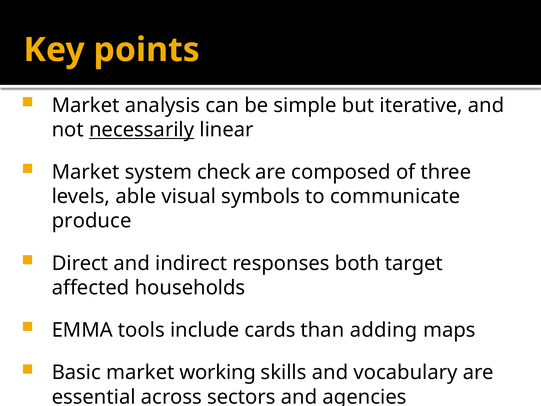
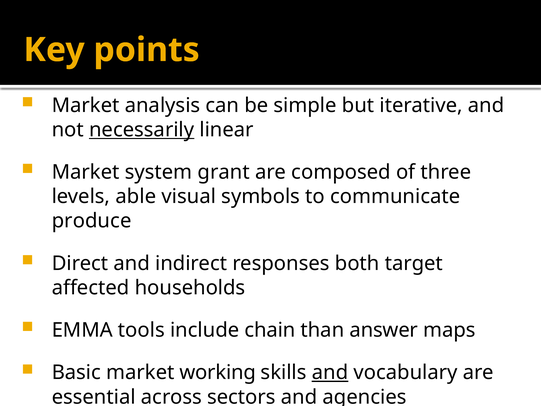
check: check -> grant (224, 172)
cards: cards -> chain (270, 330)
adding: adding -> answer (384, 330)
and underline: none -> present (330, 372)
